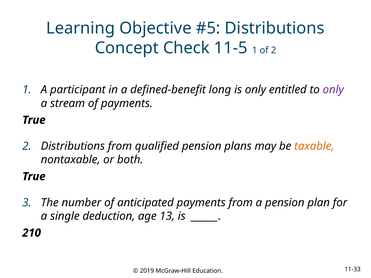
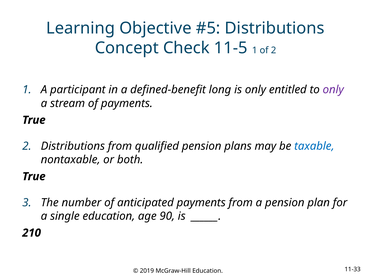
taxable colour: orange -> blue (314, 146)
single deduction: deduction -> education (109, 216)
13: 13 -> 90 (167, 216)
